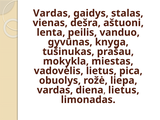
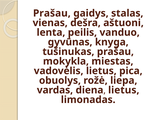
Vardas: Vardas -> Prašau (52, 13)
